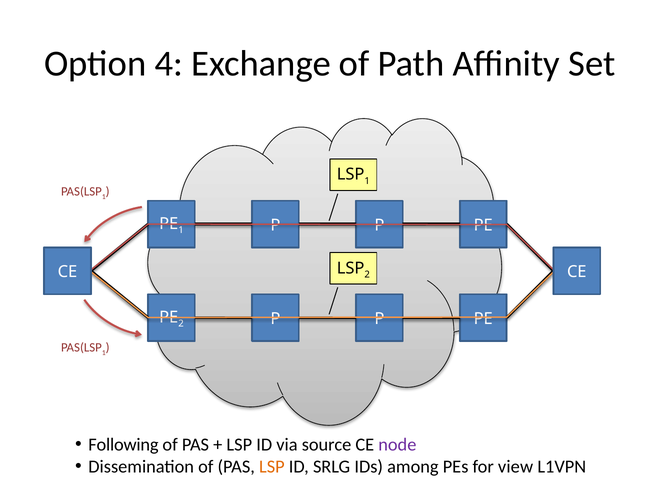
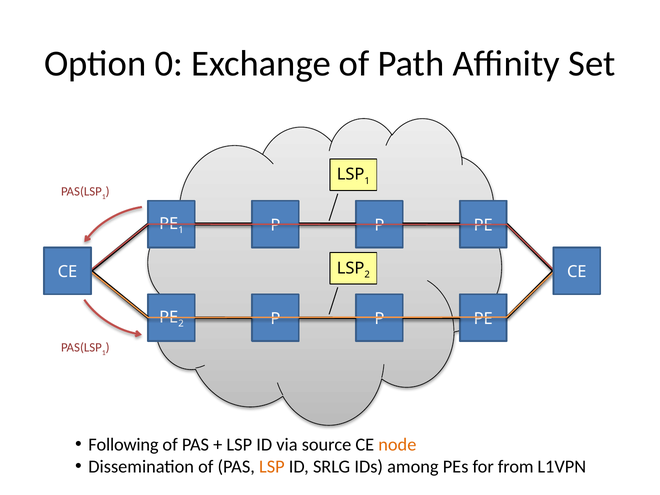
4: 4 -> 0 (169, 64)
node colour: purple -> orange (397, 445)
view: view -> from (516, 467)
